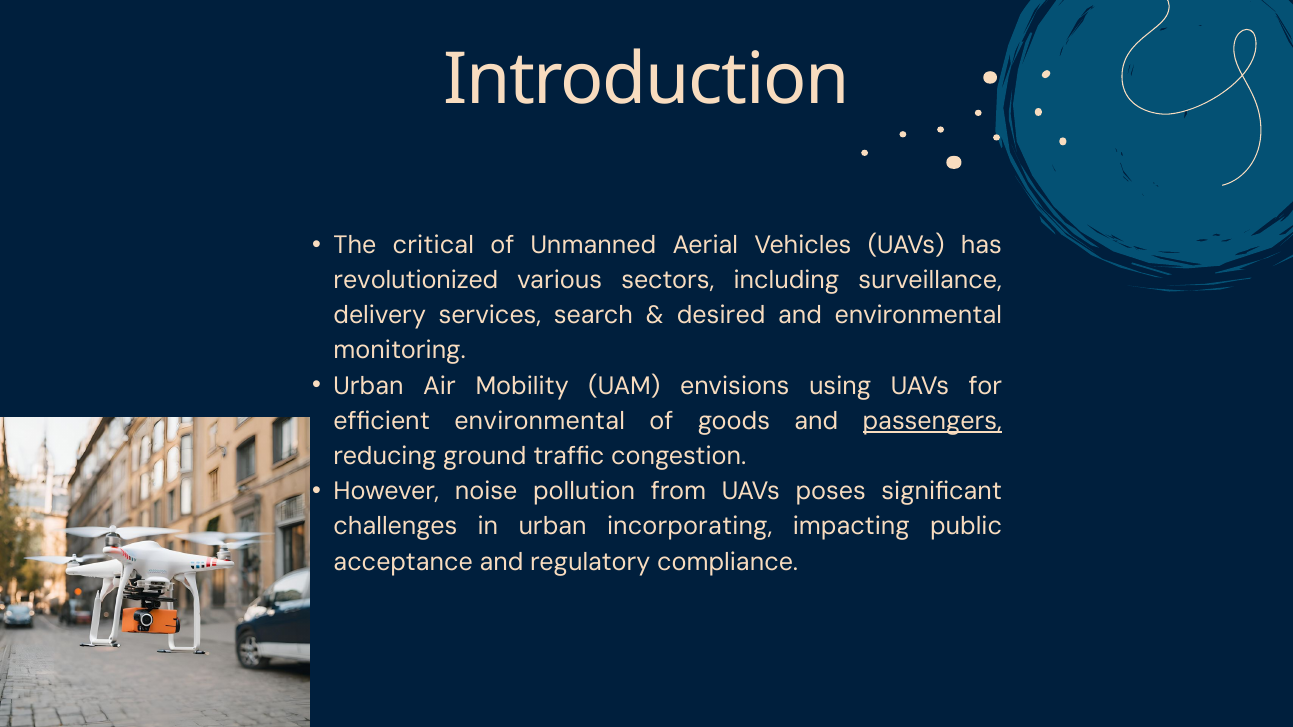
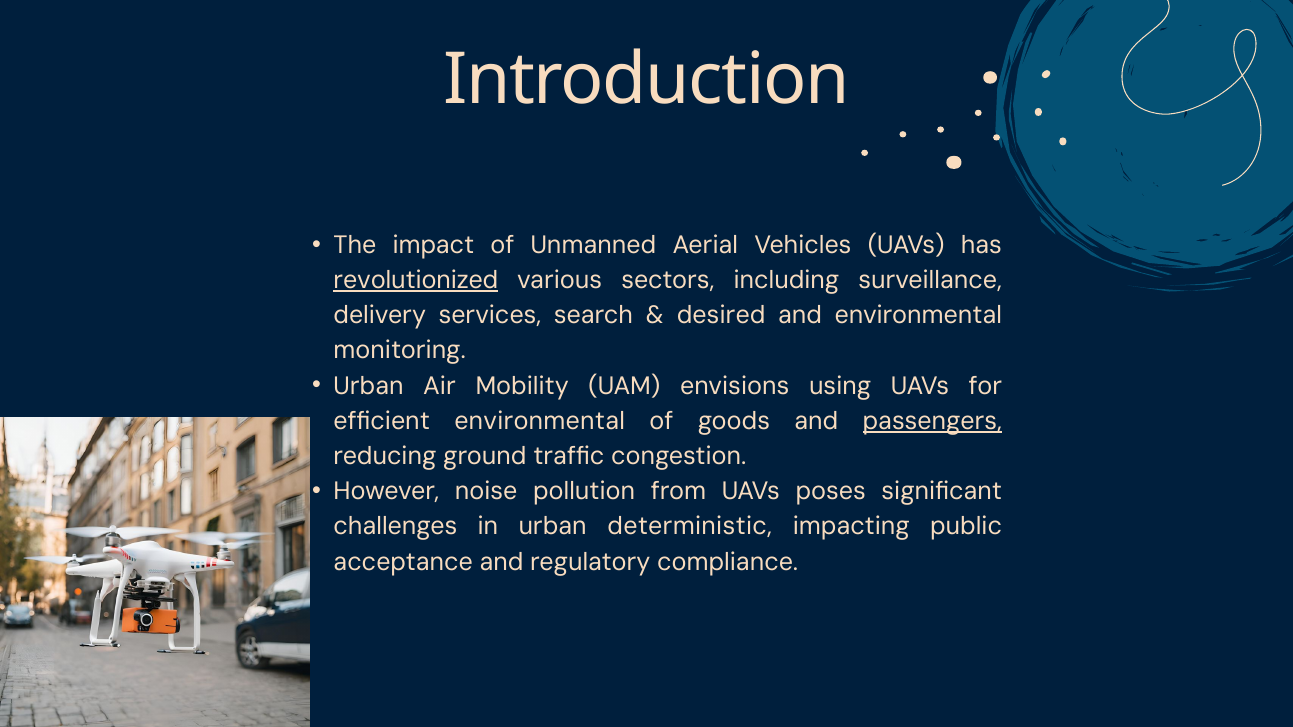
critical: critical -> impact (433, 245)
revolutionized underline: none -> present (416, 280)
incorporating: incorporating -> deterministic (690, 527)
